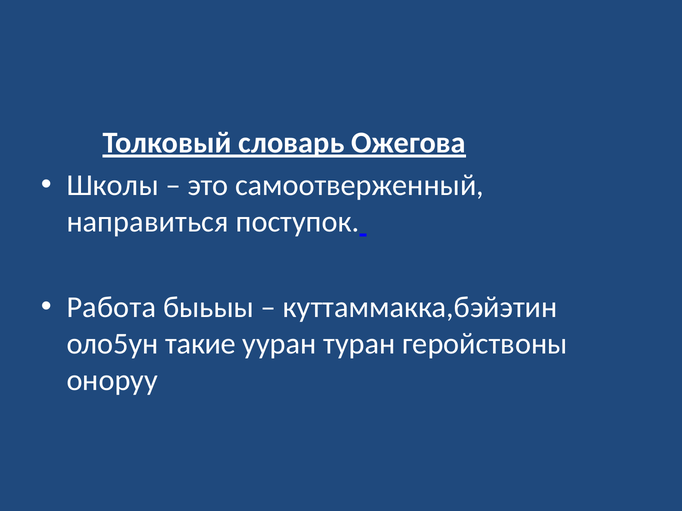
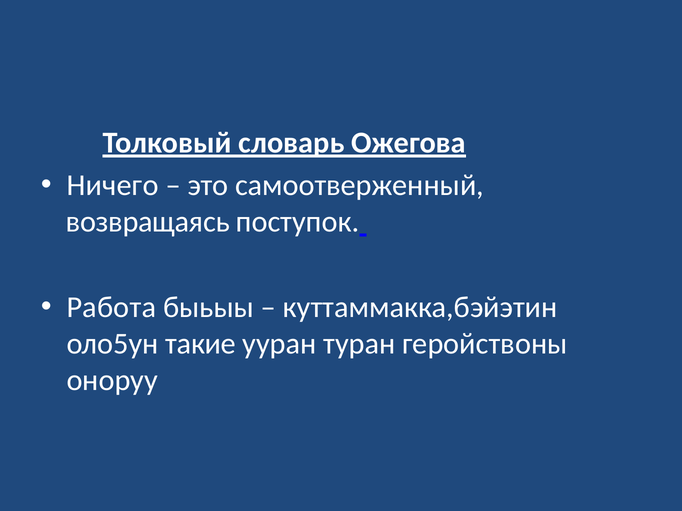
Школы: Школы -> Ничего (113, 186)
направиться: направиться -> возвращаясь (148, 222)
